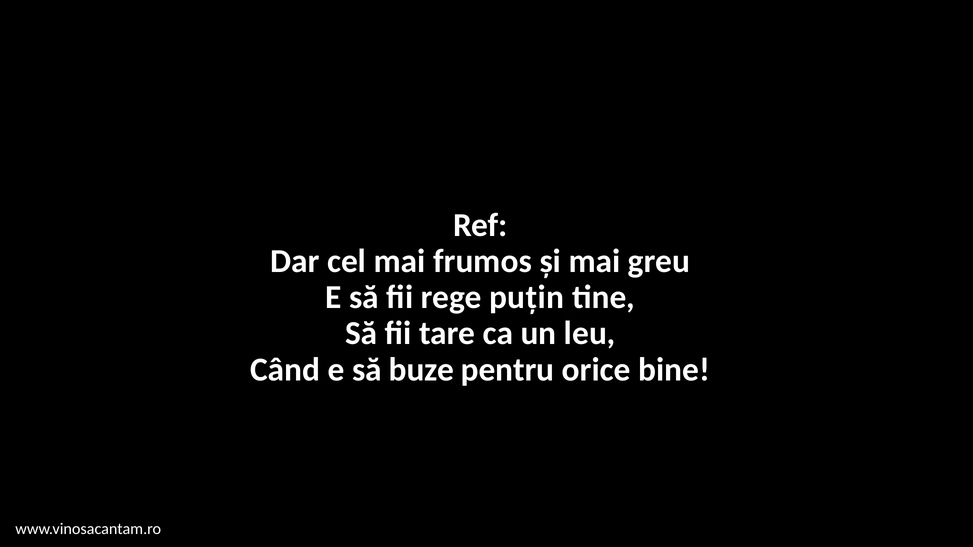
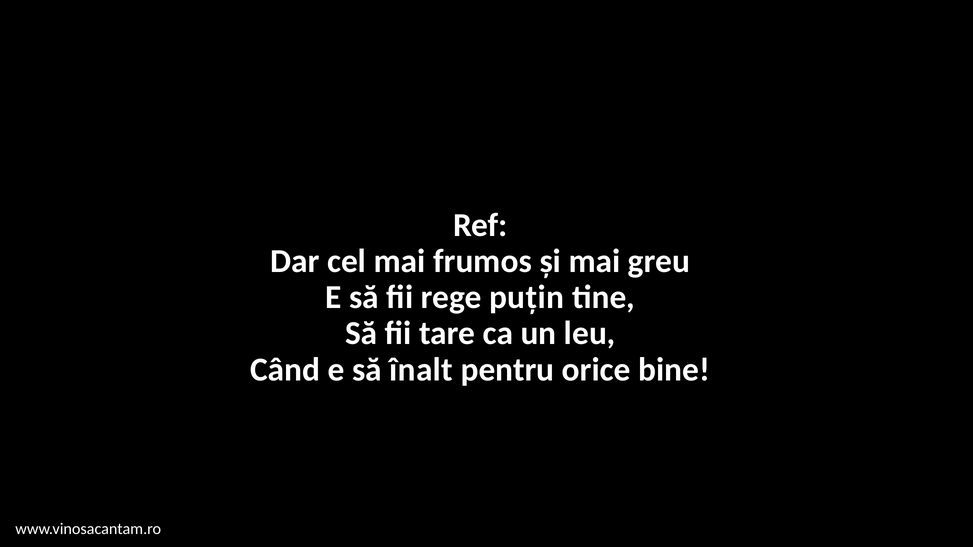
buze: buze -> înalt (421, 370)
